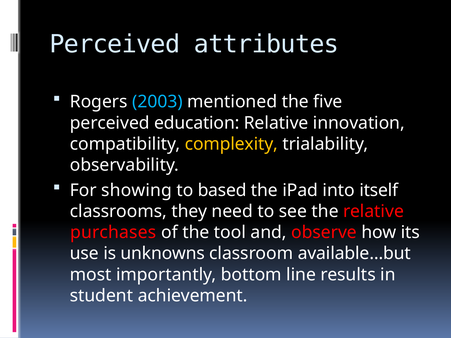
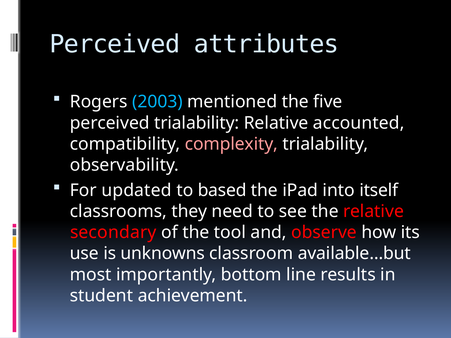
perceived education: education -> trialability (197, 123)
innovation: innovation -> accounted (359, 123)
complexity colour: yellow -> pink (231, 144)
showing: showing -> updated (137, 191)
purchases: purchases -> secondary (113, 233)
